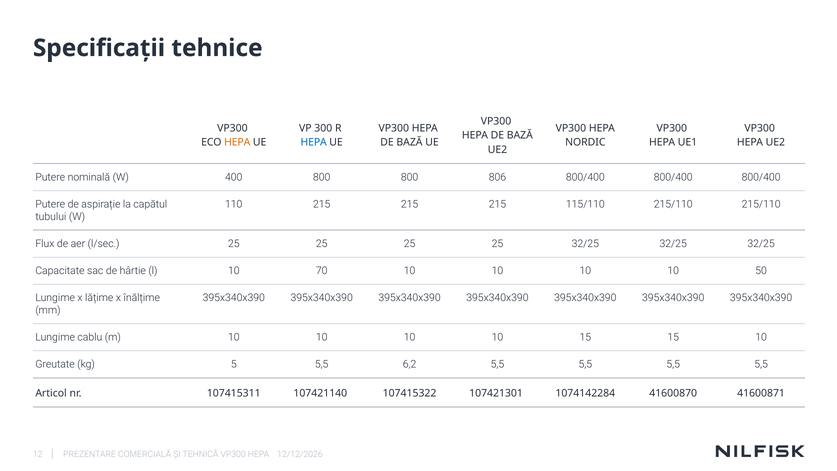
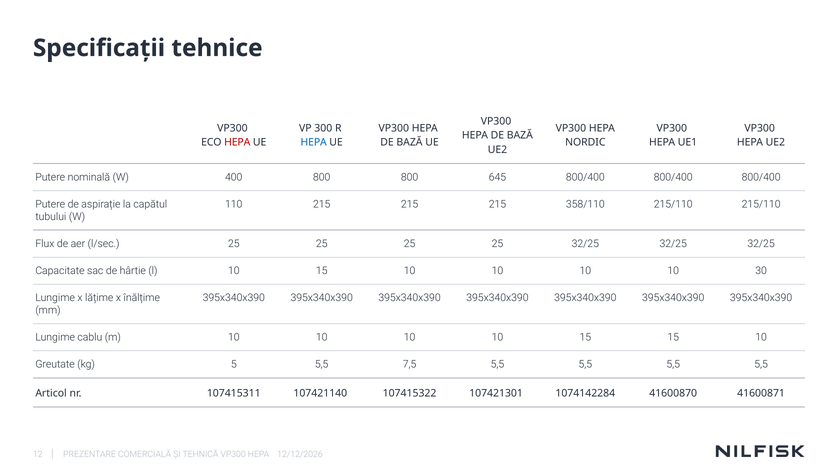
HEPA colour: orange -> red (237, 142)
806: 806 -> 645 (497, 177)
115/110: 115/110 -> 358/110 (585, 204)
l 10 70: 70 -> 15 (322, 271)
50: 50 -> 30 (761, 271)
6,2: 6,2 -> 7,5 (410, 364)
